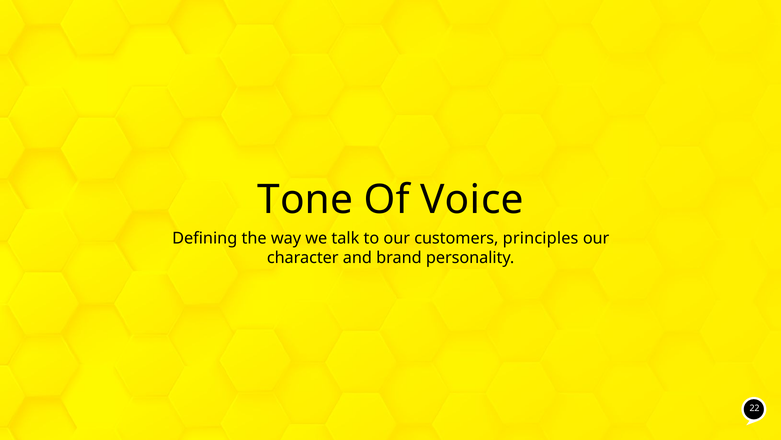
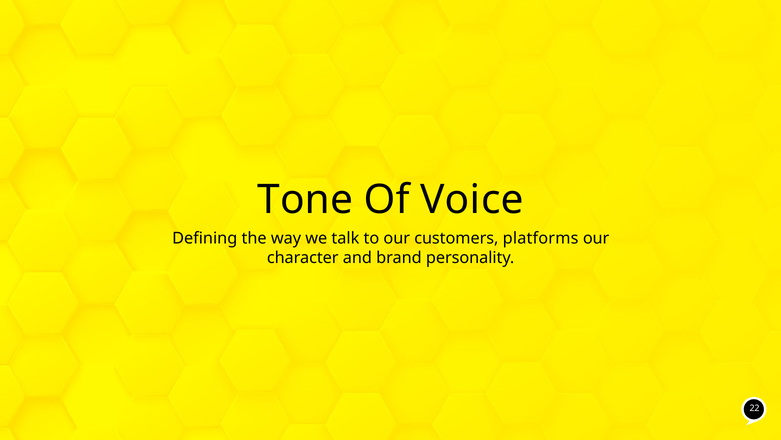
principles: principles -> platforms (541, 238)
